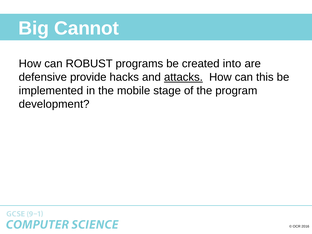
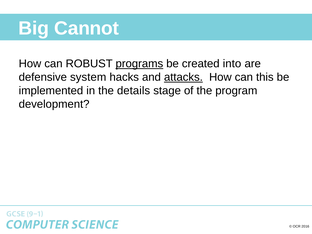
programs underline: none -> present (139, 64)
provide: provide -> system (88, 77)
mobile: mobile -> details (134, 91)
